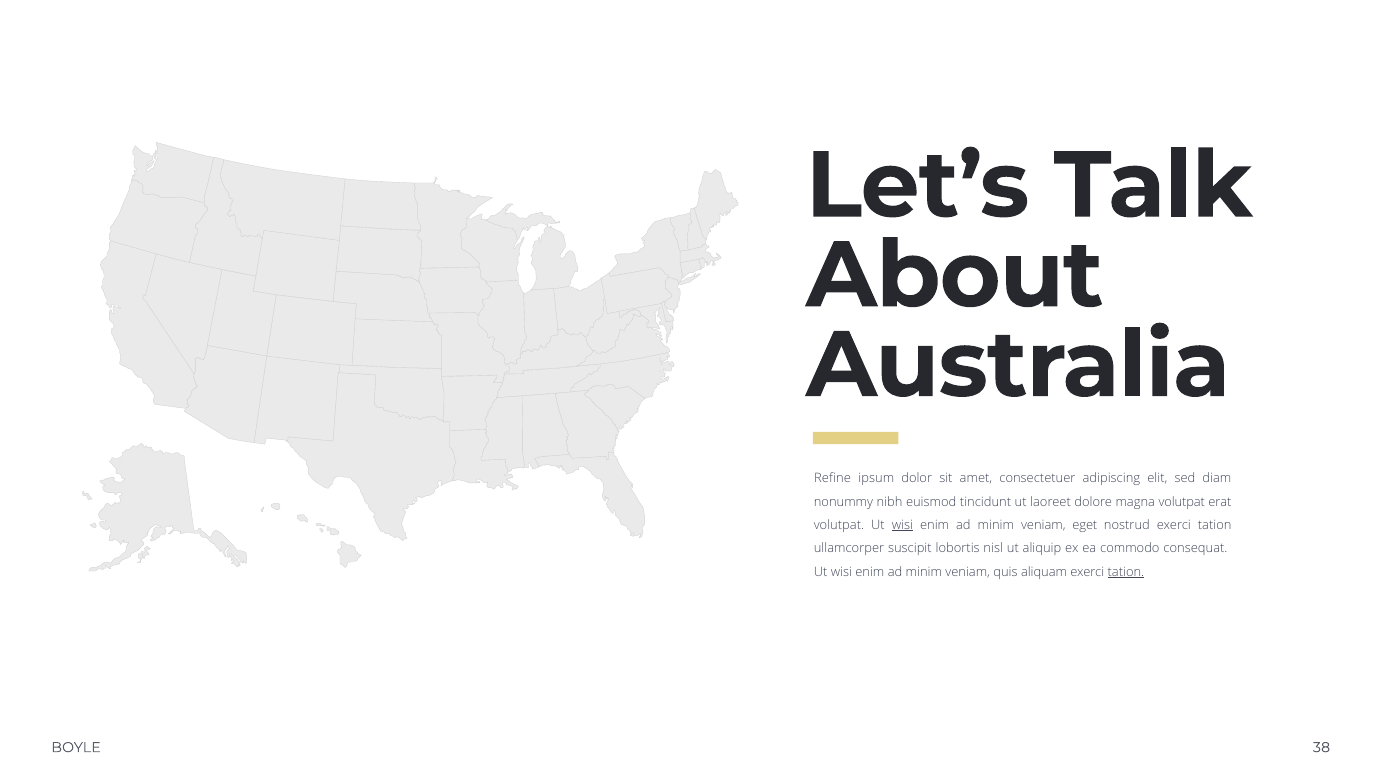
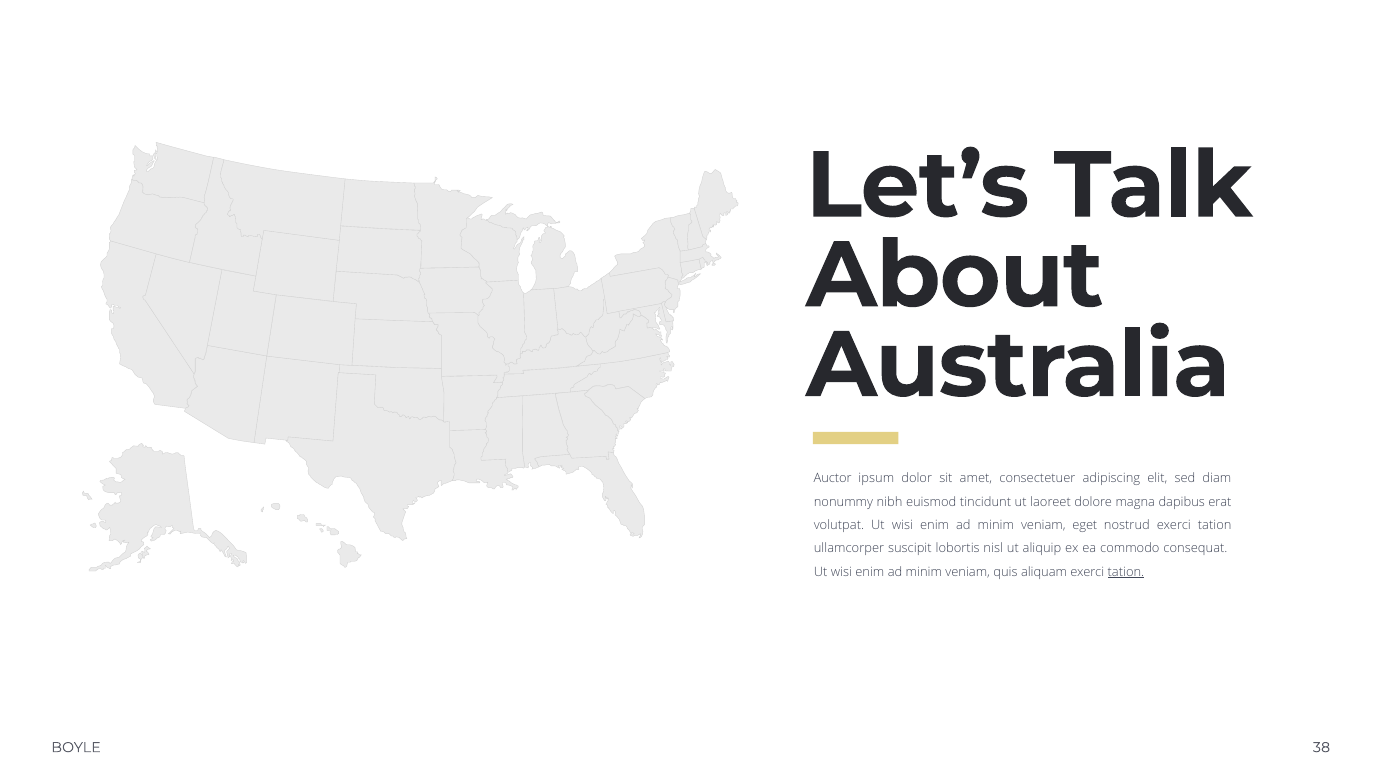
Refine: Refine -> Auctor (833, 479)
magna volutpat: volutpat -> dapibus (1182, 502)
wisi underline: present -> none (902, 525)
